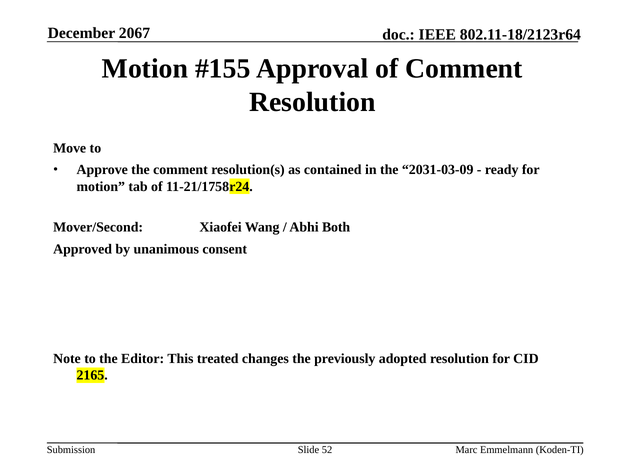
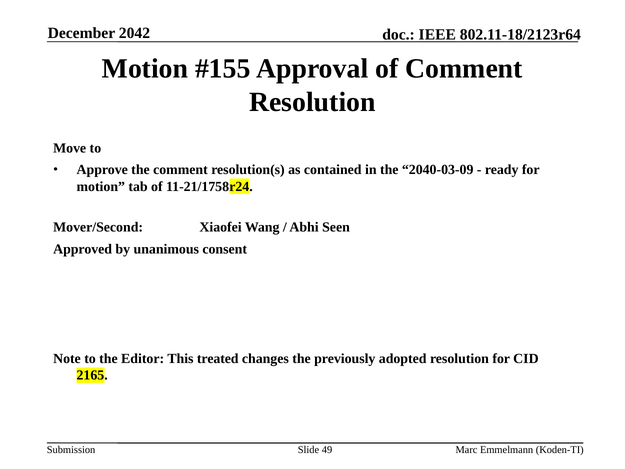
2067: 2067 -> 2042 (134, 33)
2031-03-09: 2031-03-09 -> 2040-03-09 (438, 170)
Both: Both -> Seen (336, 227)
52: 52 -> 49 (327, 450)
